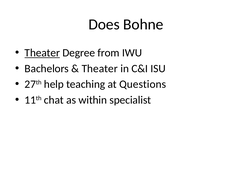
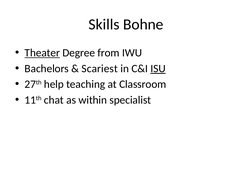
Does: Does -> Skills (104, 24)
Theater: Theater -> Scariest (100, 69)
ISU underline: none -> present (158, 69)
Questions: Questions -> Classroom (143, 84)
